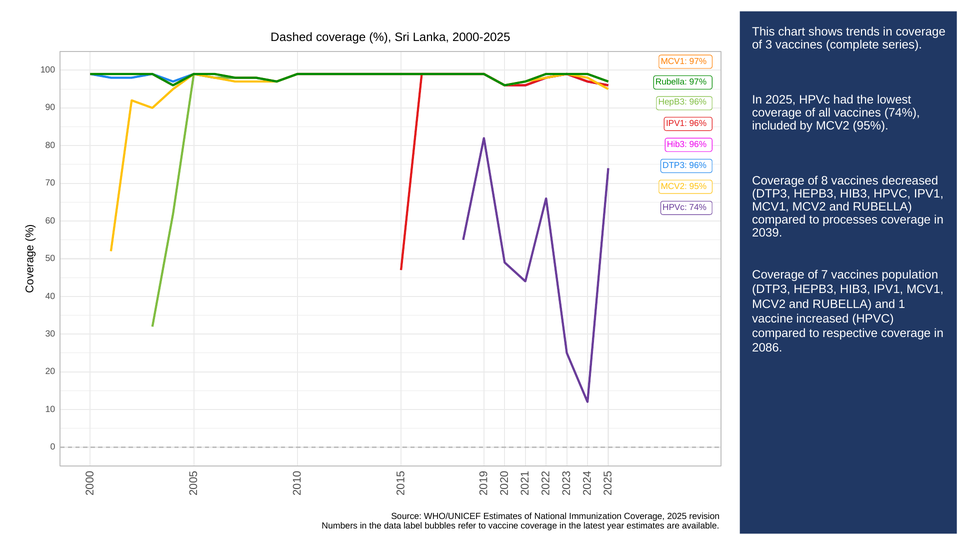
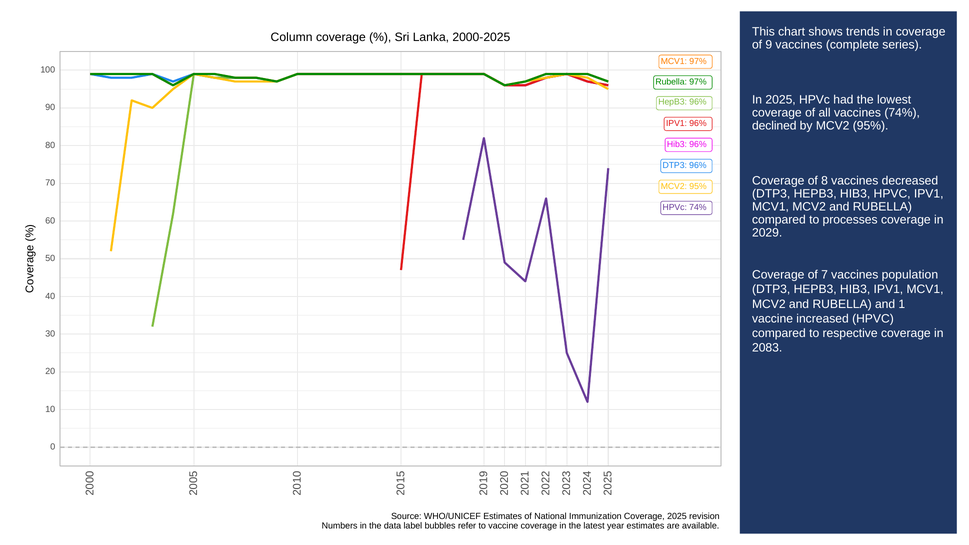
Dashed: Dashed -> Column (292, 37)
of 3: 3 -> 9 (769, 45)
included: included -> declined (774, 126)
2039: 2039 -> 2029 (767, 233)
2086: 2086 -> 2083 (767, 348)
